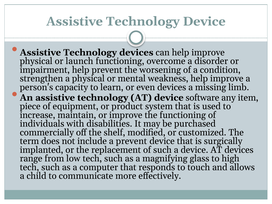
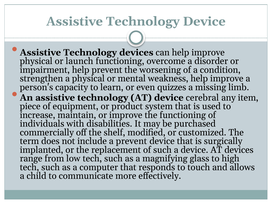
even devices: devices -> quizzes (172, 87)
software: software -> cerebral (202, 98)
